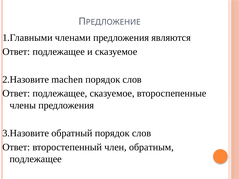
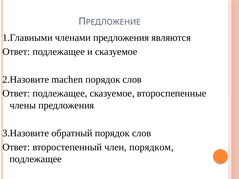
обратным: обратным -> порядком (151, 147)
